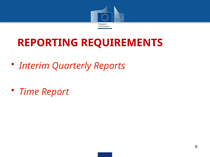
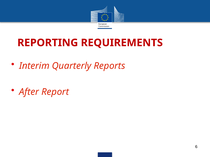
Time: Time -> After (29, 92)
